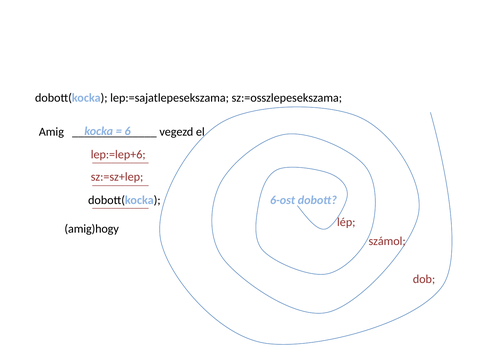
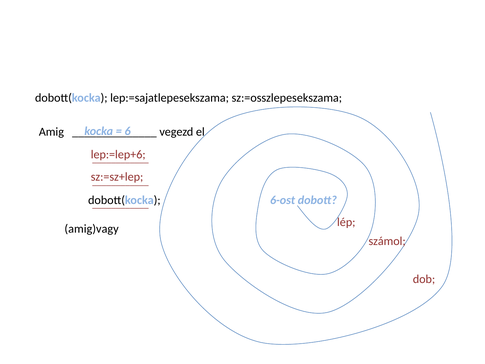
amig)hogy: amig)hogy -> amig)vagy (92, 229)
